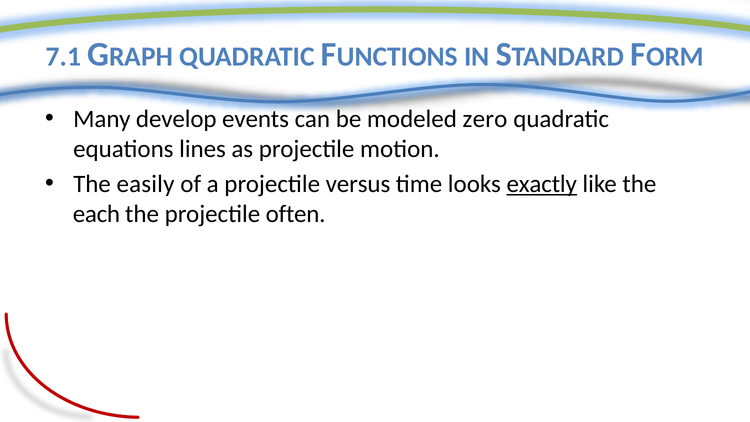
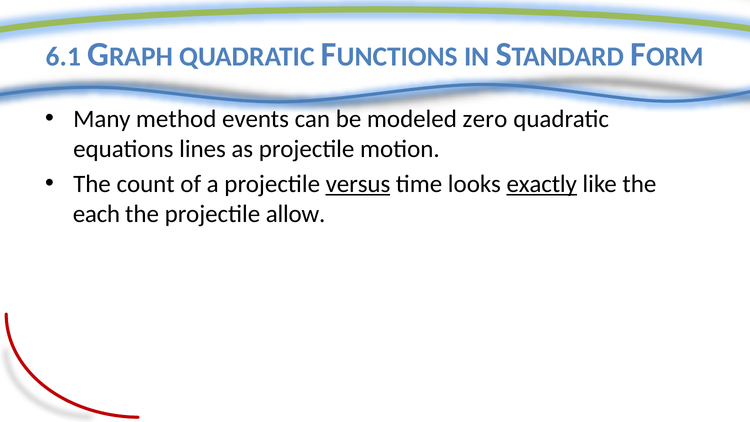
7.1: 7.1 -> 6.1 (64, 57)
develop: develop -> method (176, 119)
easily: easily -> count (146, 184)
versus underline: none -> present (358, 184)
often: often -> allow (296, 214)
